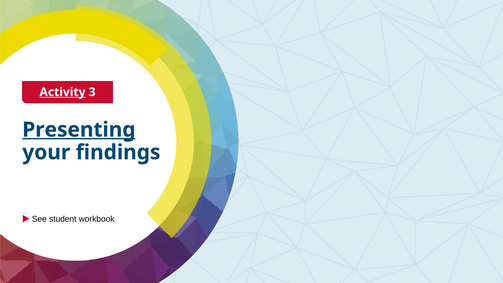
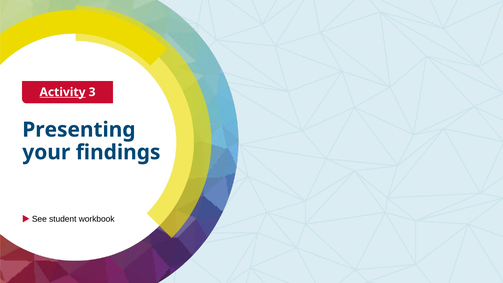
Presenting underline: present -> none (79, 130)
